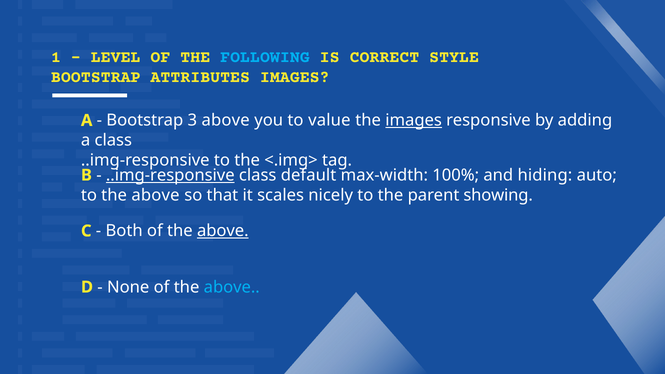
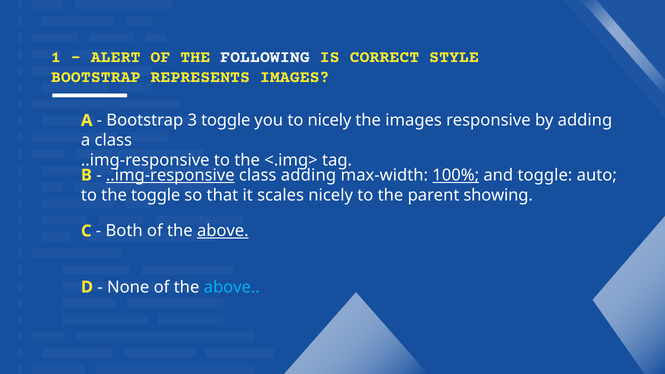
LEVEL: LEVEL -> ALERT (116, 57)
FOLLOWING colour: light blue -> white (265, 57)
ATTRIBUTES: ATTRIBUTES -> REPRESENTS (200, 77)
3 above: above -> toggle (226, 120)
to value: value -> nicely (330, 120)
images underline: present -> none (414, 120)
class default: default -> adding (309, 175)
100% underline: none -> present (456, 175)
and hiding: hiding -> toggle (545, 175)
to the above: above -> toggle (156, 195)
